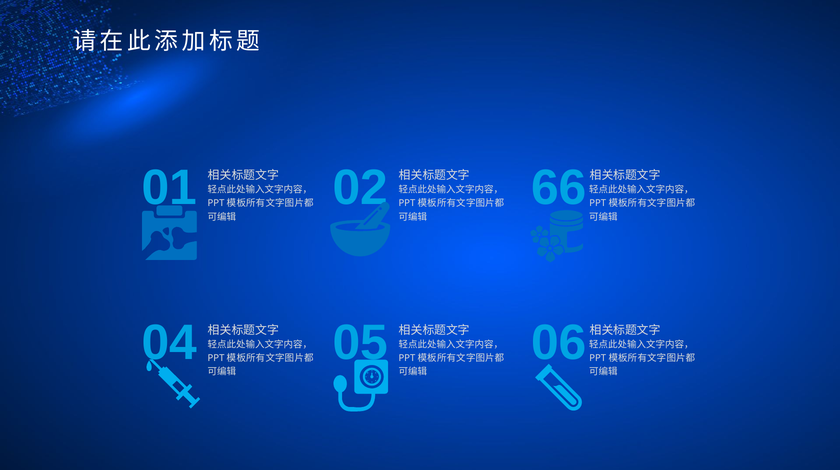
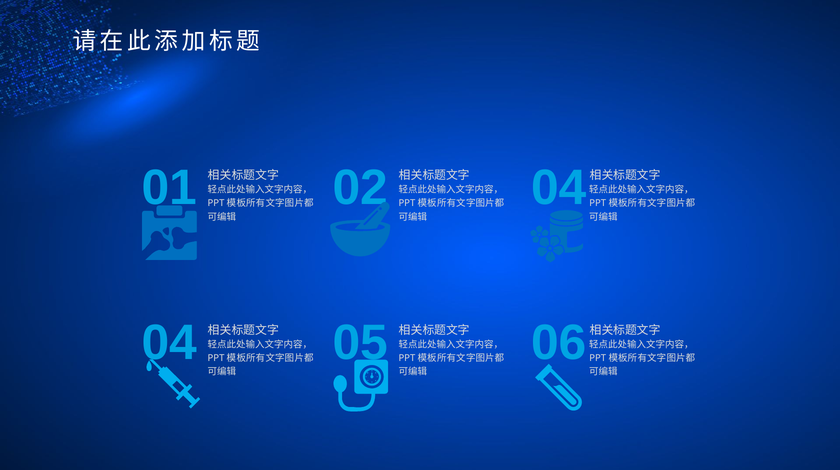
66: 66 -> 04 (559, 188)
